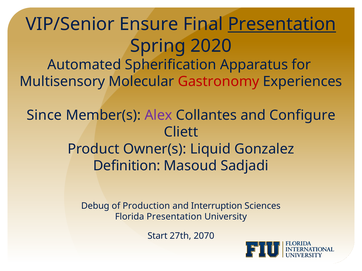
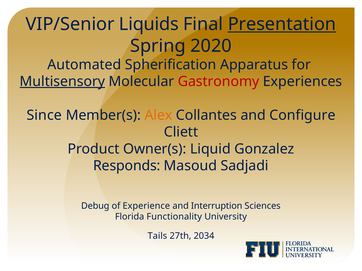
Ensure: Ensure -> Liquids (149, 24)
Multisensory underline: none -> present (62, 82)
Alex colour: purple -> orange (158, 115)
Definition: Definition -> Responds (127, 166)
Production: Production -> Experience (146, 206)
Florida Presentation: Presentation -> Functionality (174, 217)
Start: Start -> Tails (157, 236)
2070: 2070 -> 2034 (204, 236)
